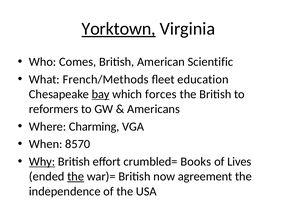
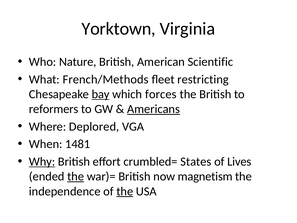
Yorktown underline: present -> none (119, 29)
Comes: Comes -> Nature (78, 62)
education: education -> restricting (203, 79)
Americans underline: none -> present (154, 109)
Charming: Charming -> Deplored (94, 126)
8570: 8570 -> 1481 (78, 144)
Books: Books -> States (196, 161)
agreement: agreement -> magnetism (205, 176)
the underline: none -> present (125, 191)
